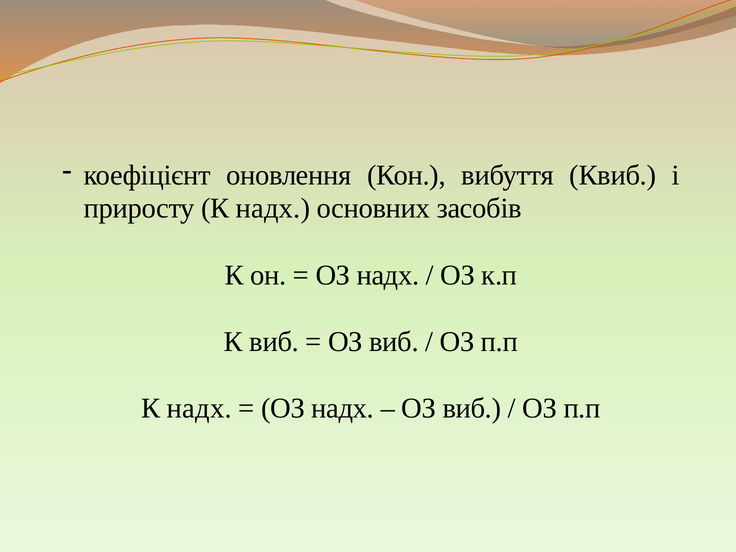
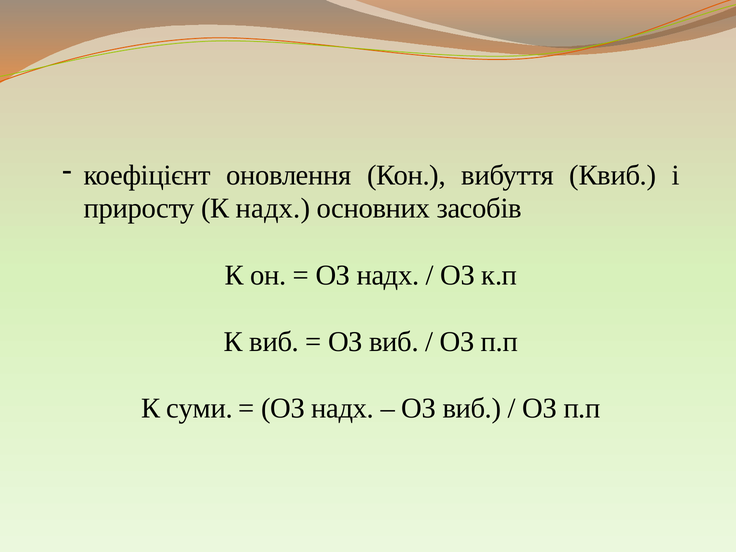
надх: надх -> суми (200, 408)
